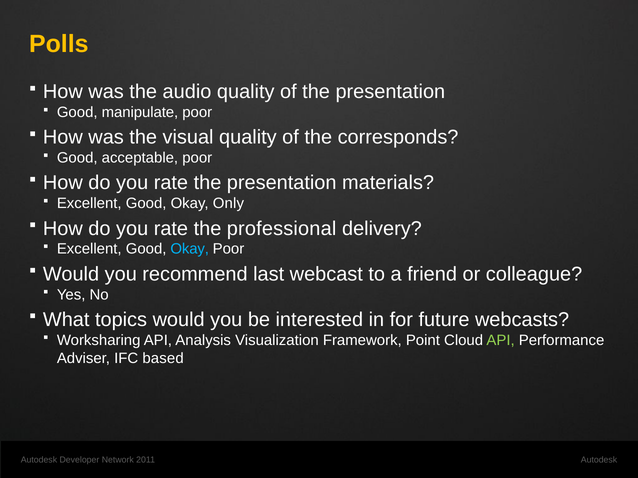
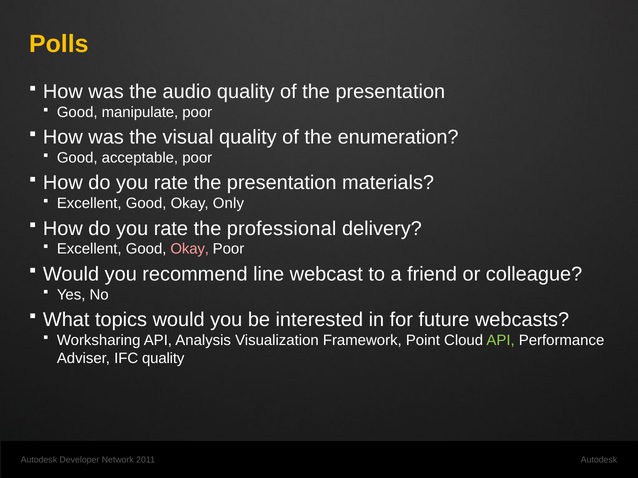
corresponds: corresponds -> enumeration (398, 137)
Okay colour: light blue -> pink (190, 249)
last: last -> line (269, 274)
IFC based: based -> quality (163, 358)
